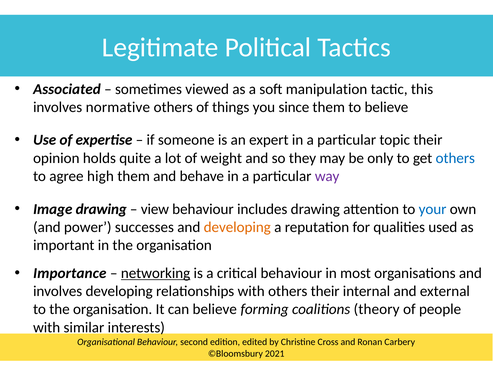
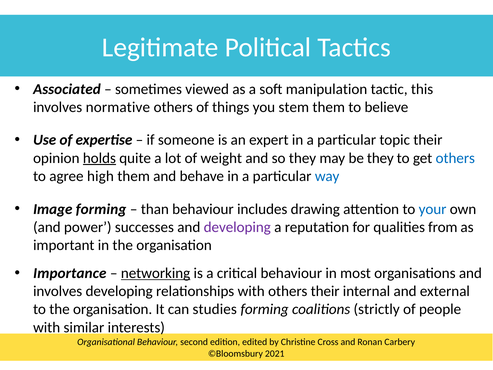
since: since -> stem (294, 107)
holds underline: none -> present (99, 158)
be only: only -> they (380, 158)
way colour: purple -> blue (327, 176)
Image drawing: drawing -> forming (101, 209)
view: view -> than (155, 209)
developing colour: orange -> purple (237, 227)
used: used -> from (443, 227)
can believe: believe -> studies (215, 309)
theory: theory -> strictly (377, 309)
